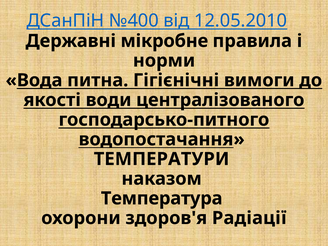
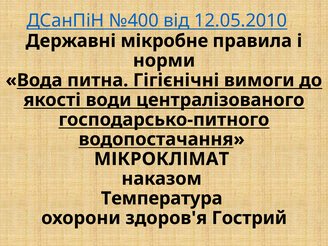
ТЕМПЕРАТУРИ: ТЕМПЕРАТУРИ -> МІКРОКЛІМАТ (162, 159)
Радіації: Радіації -> Гострий (249, 218)
